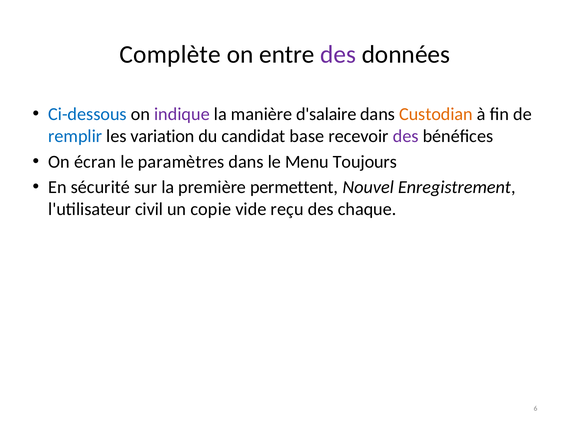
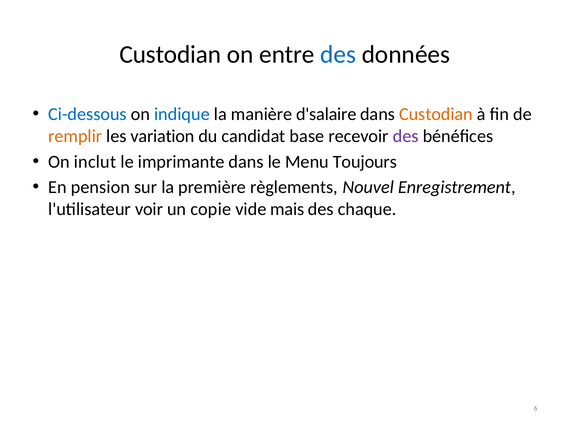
Complète: Complète -> Custodian (170, 55)
des colour: purple -> blue (338, 55)
indique colour: purple -> blue (182, 114)
remplir colour: blue -> orange (75, 136)
écran: écran -> inclut (95, 161)
paramètres: paramètres -> imprimante (181, 161)
sécurité: sécurité -> pension (100, 187)
permettent: permettent -> règlements (294, 187)
civil: civil -> voir (149, 209)
reçu: reçu -> mais (287, 209)
